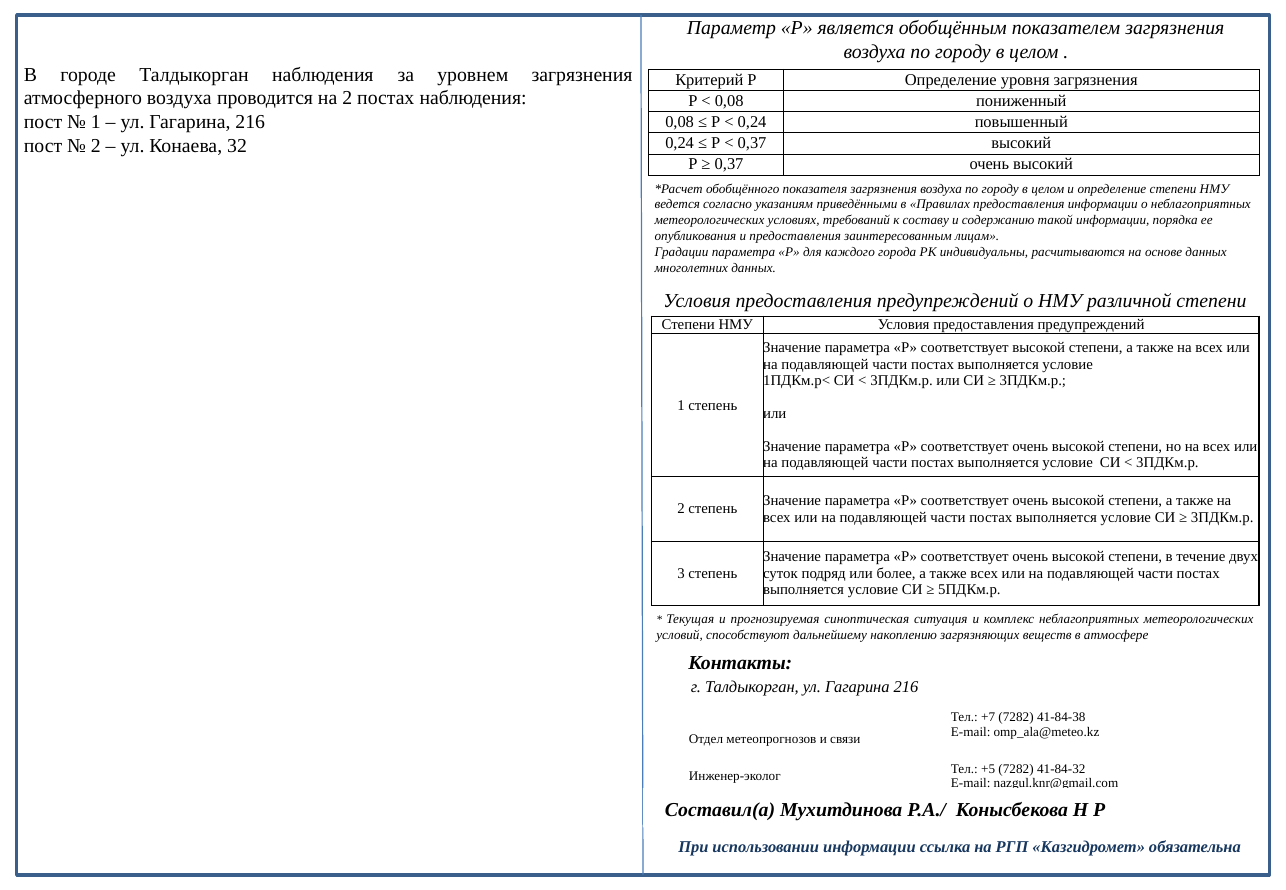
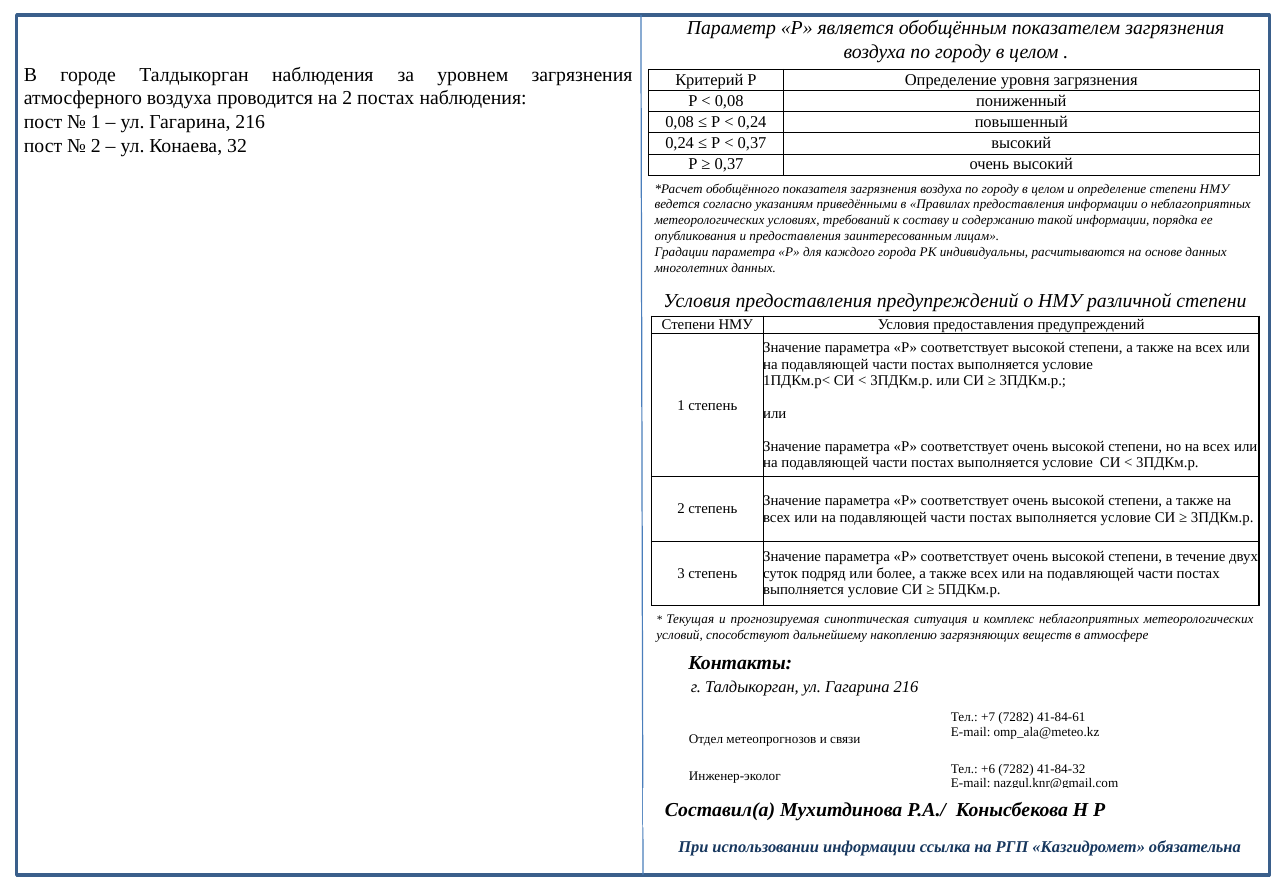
41-84-38: 41-84-38 -> 41-84-61 (1061, 718)
+5: +5 -> +6 (988, 769)
